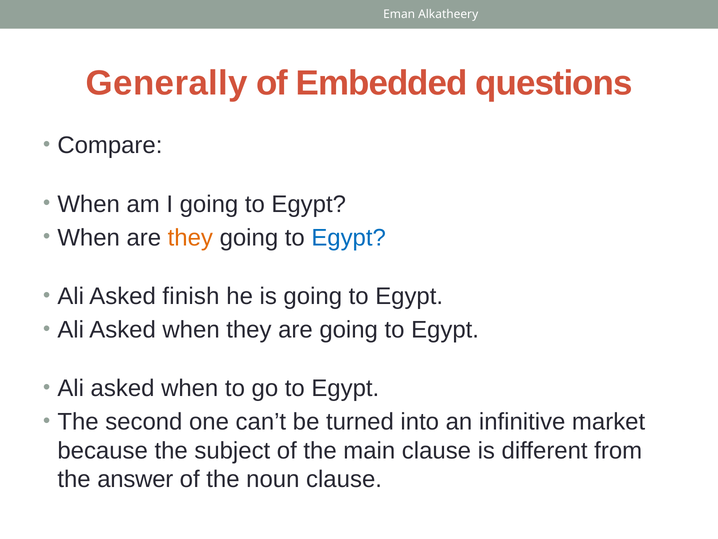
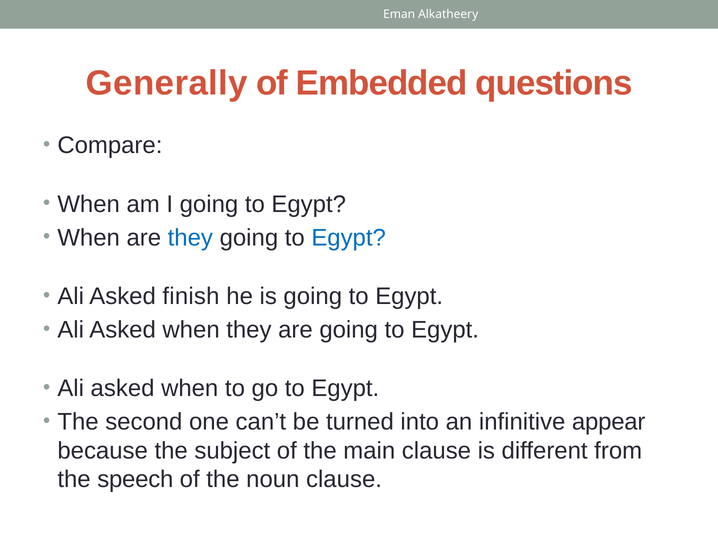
they colour: orange -> blue (190, 237)
market: market -> appear (609, 422)
answer: answer -> speech (135, 479)
